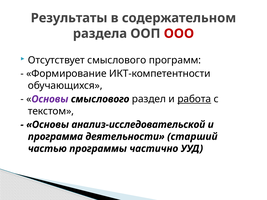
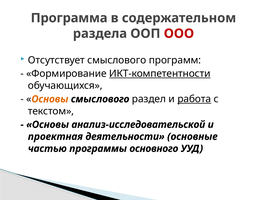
Результаты: Результаты -> Программа (69, 18)
ИКТ-компетентности underline: none -> present (160, 74)
Основы colour: purple -> orange (50, 99)
программа: программа -> проектная (55, 137)
старший: старший -> основные (192, 137)
частично: частично -> основного (154, 149)
